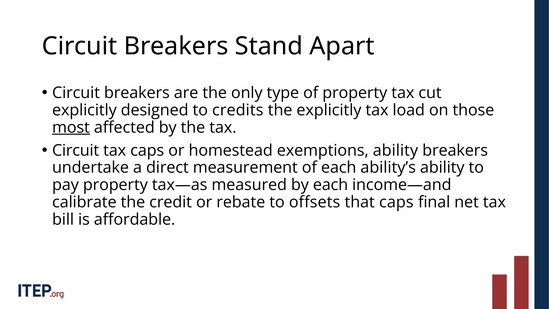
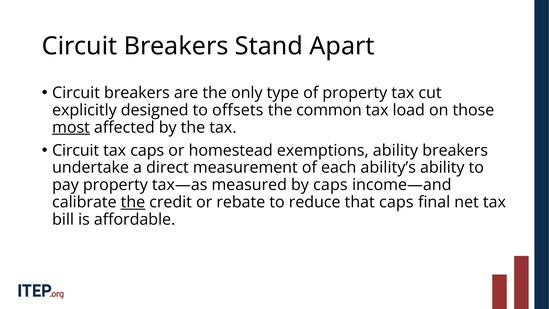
credits: credits -> offsets (238, 110)
the explicitly: explicitly -> common (329, 110)
by each: each -> caps (330, 185)
the underline: none -> present (133, 202)
offsets: offsets -> reduce (315, 202)
